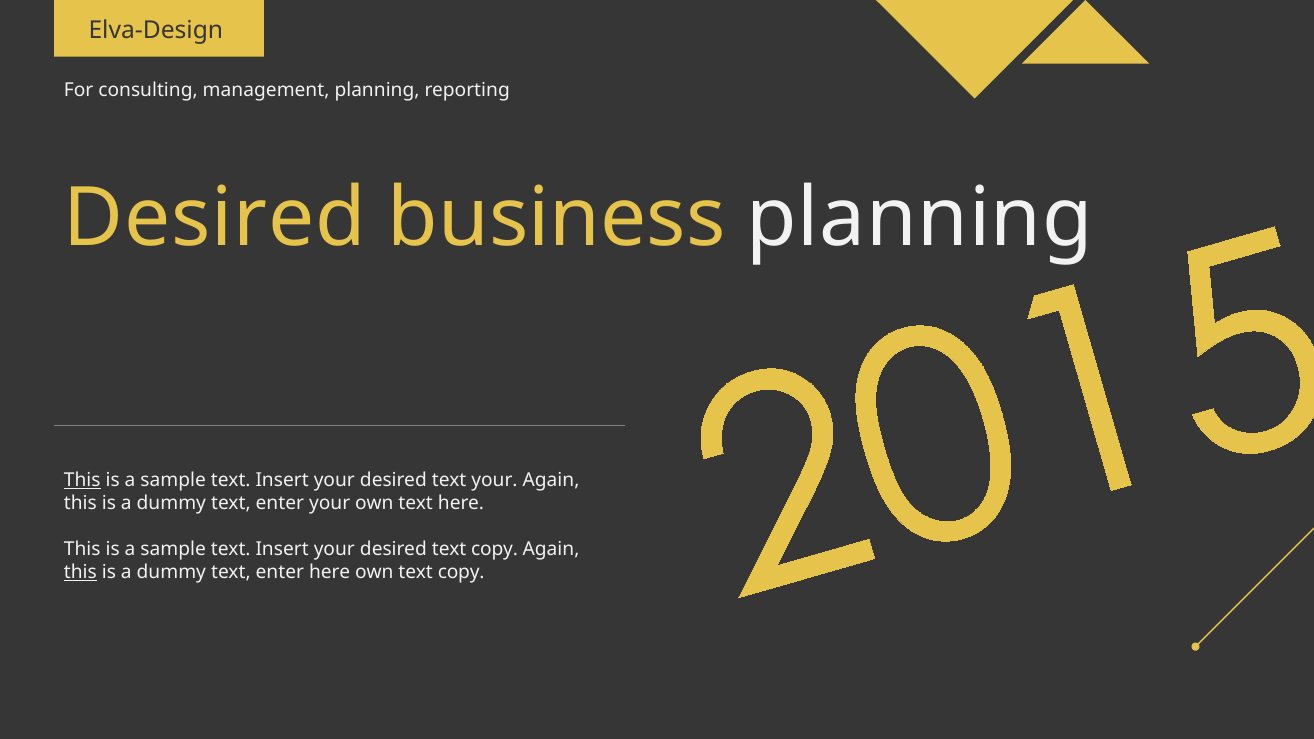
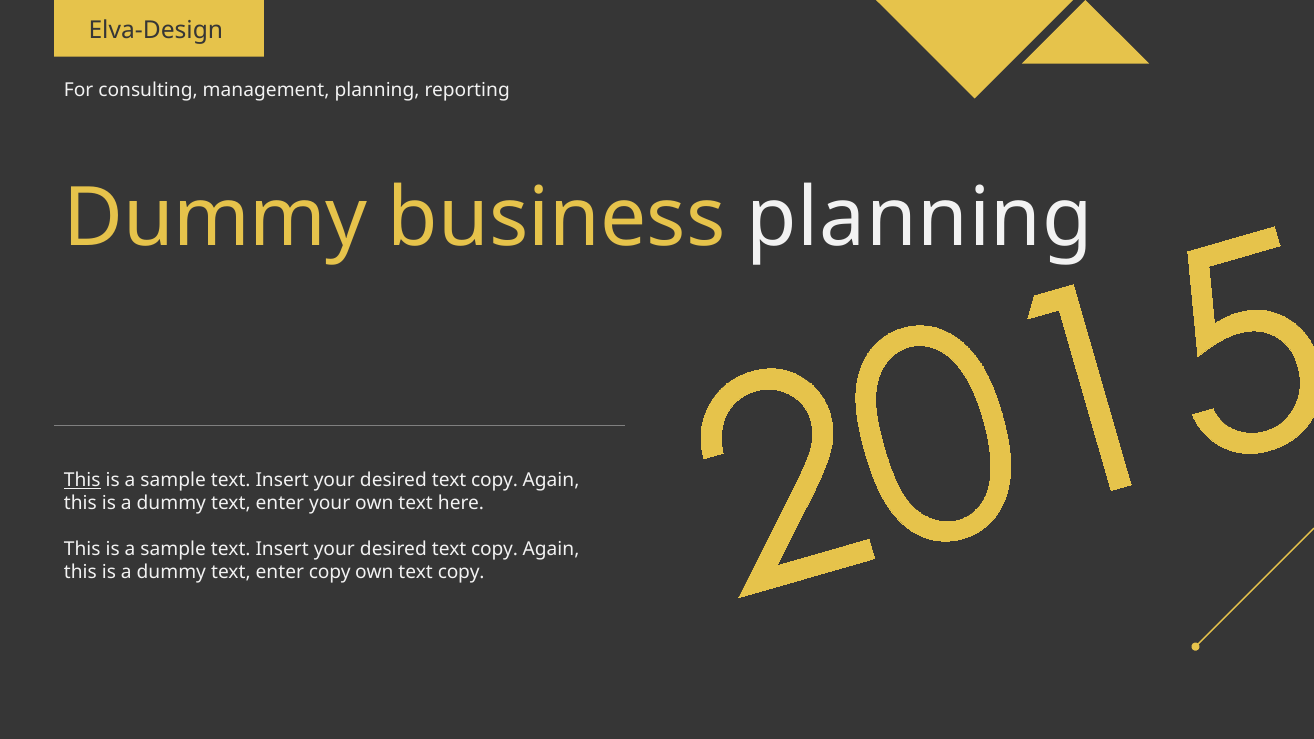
Desired: Desired -> Dummy (216, 218)
your: your -> copy (495, 480)
this underline: present -> none (80, 572)
enter here: here -> copy (330, 572)
